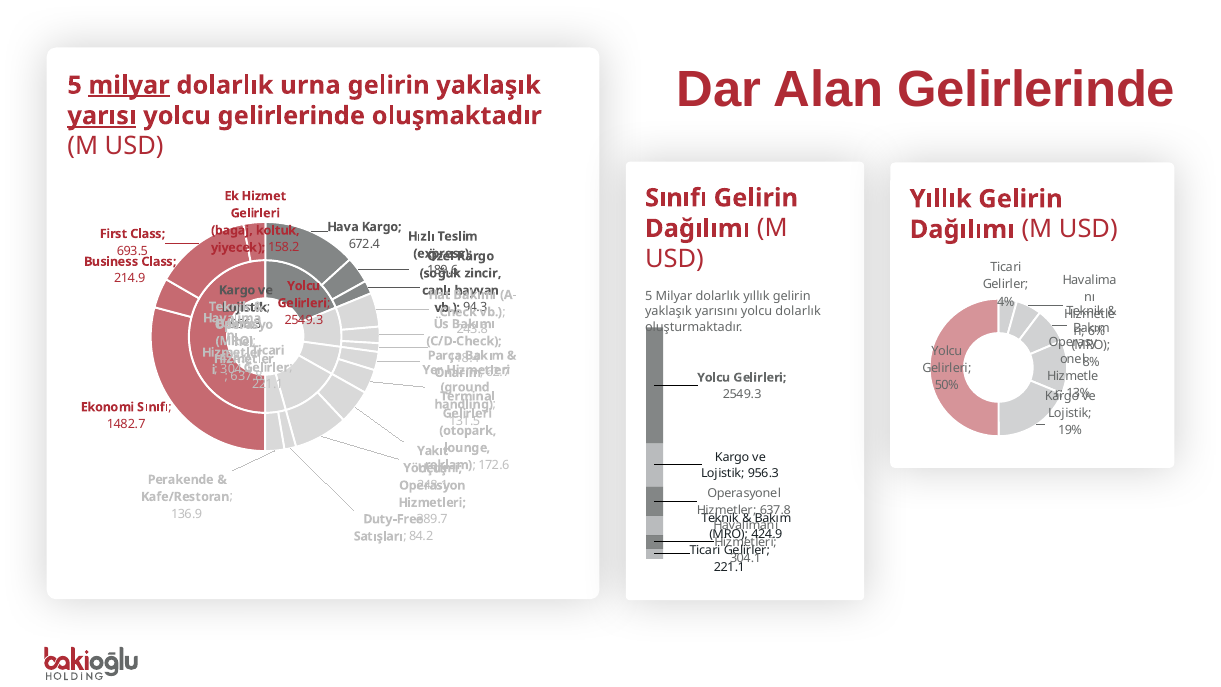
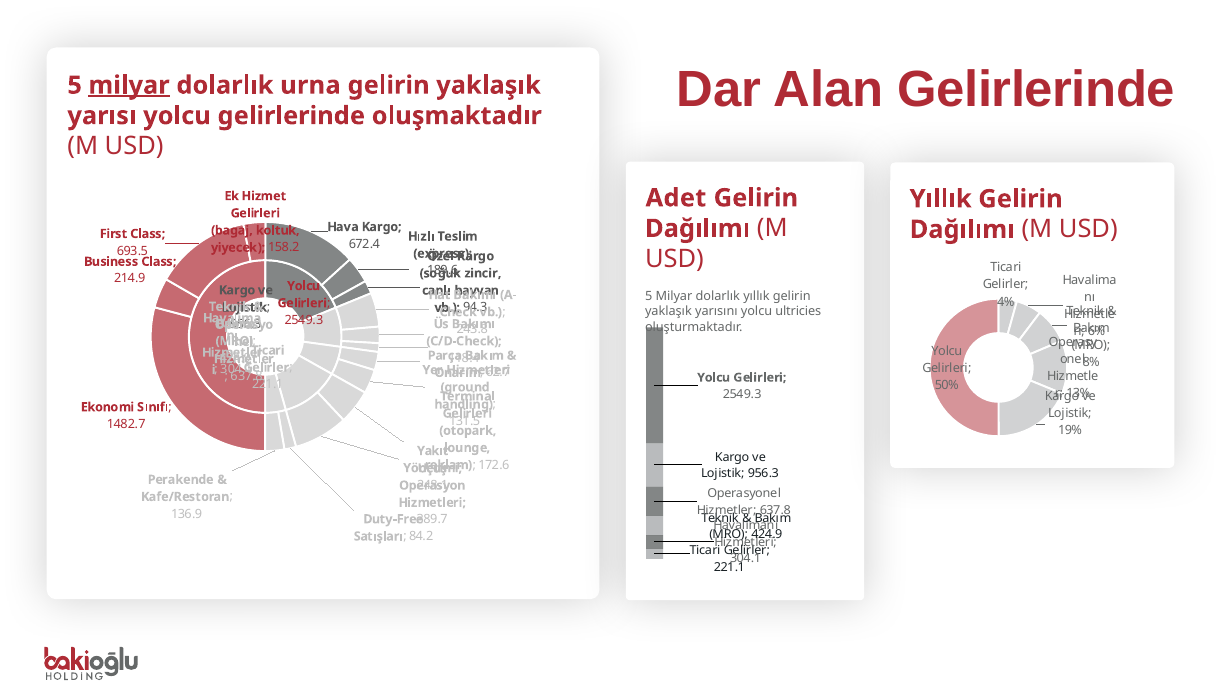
yarısı underline: present -> none (102, 116)
Sınıfı: Sınıfı -> Adet (676, 198)
yolcu dolarlık: dolarlık -> ultricies (798, 312)
